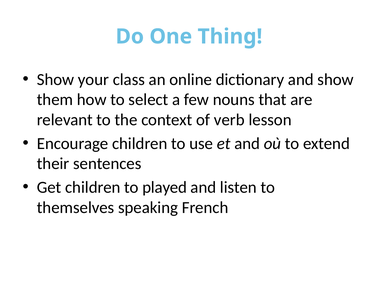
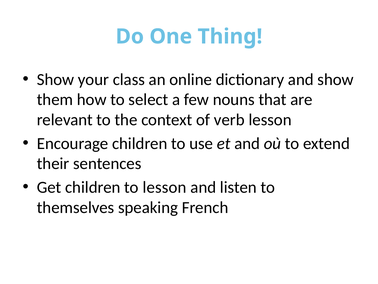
to played: played -> lesson (164, 187)
